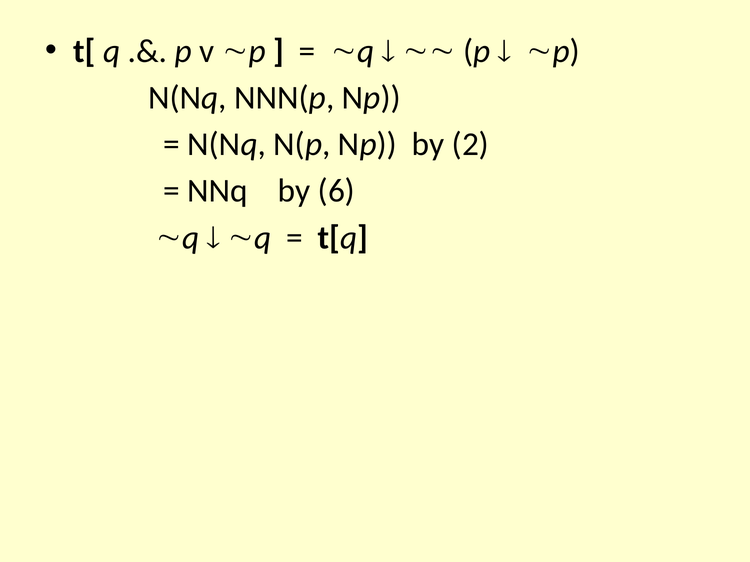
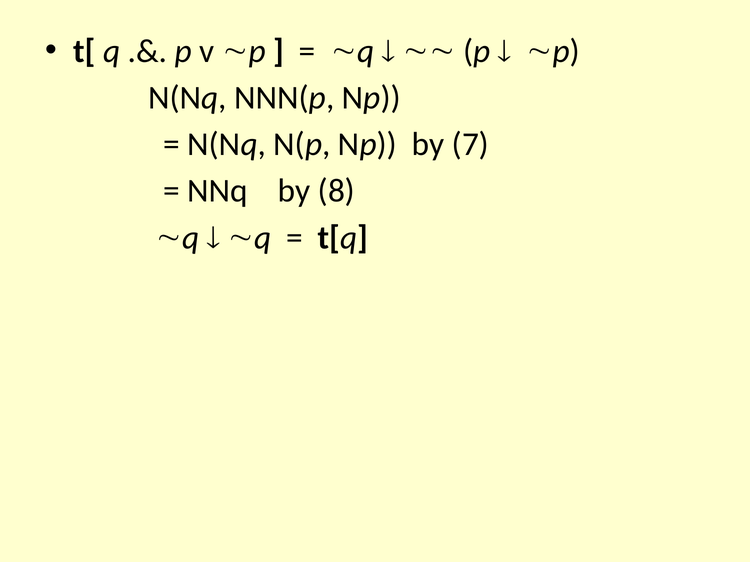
2: 2 -> 7 (471, 144)
6: 6 -> 8 (336, 191)
